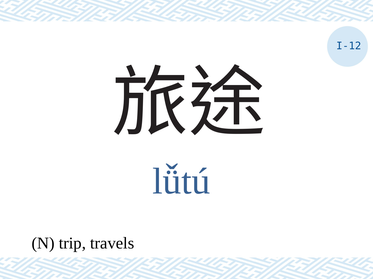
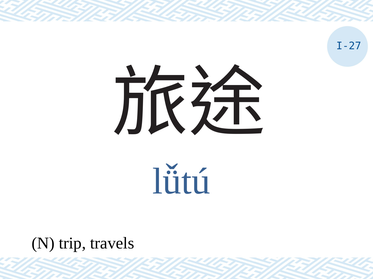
I-12: I-12 -> I-27 (349, 46)
